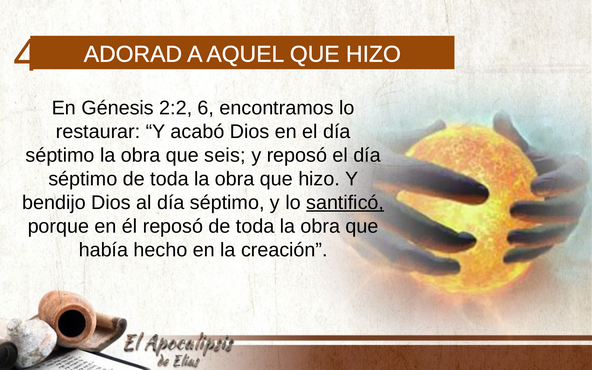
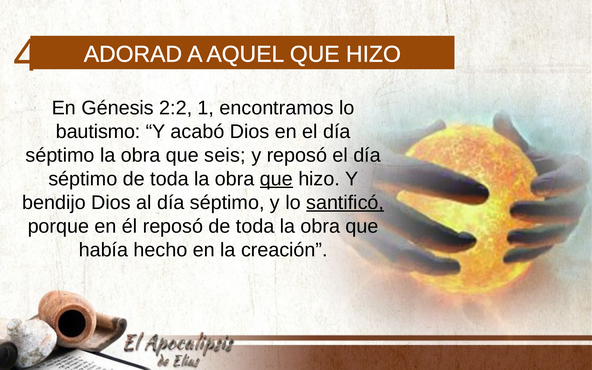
6: 6 -> 1 (206, 108)
restaurar: restaurar -> bautismo (98, 132)
que underline: none -> present (276, 179)
